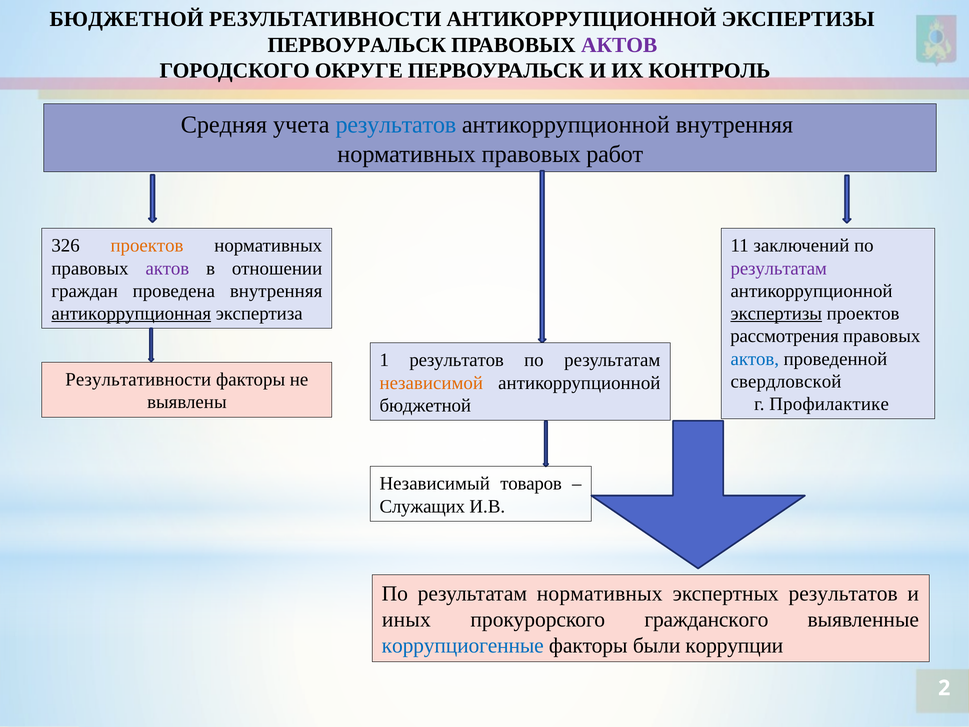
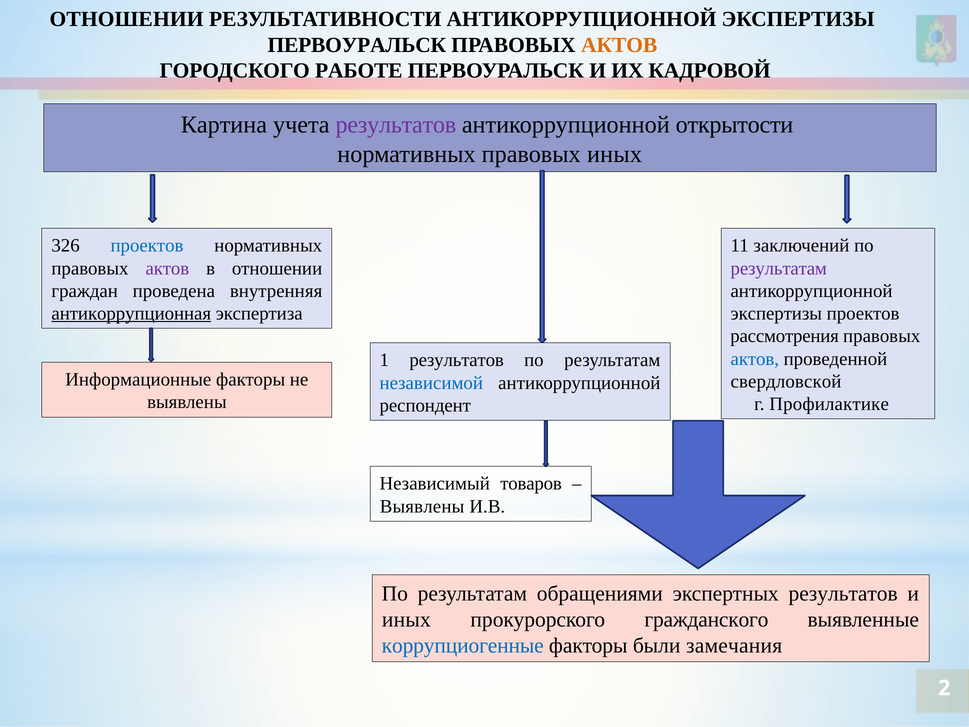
БЮДЖЕТНОЙ: БЮДЖЕТНОЙ -> ОТНОШЕНИИ (127, 19)
АКТОВ colour: purple -> orange (619, 45)
ОКРУГЕ: ОКРУГЕ -> РАБОТЕ (359, 71)
КОНТРОЛЬ: КОНТРОЛЬ -> КАДРОВОЙ (709, 71)
Средняя: Средняя -> Картина (224, 125)
результатов colour: blue -> purple (396, 125)
антикоррупционной внутренняя: внутренняя -> открытости (735, 125)
правовых работ: работ -> иных (615, 154)
проектов colour: orange -> blue (147, 246)
экспертизы underline: present -> none (776, 313)
Результативности: Результативности -> Информационные (138, 380)
независимой colour: orange -> blue (431, 383)
бюджетной: бюджетной -> респондент (425, 405)
Служащих: Служащих -> Выявлены (422, 506)
результатам нормативных: нормативных -> обращениями (600, 594)
коррупции: коррупции -> замечания (734, 645)
